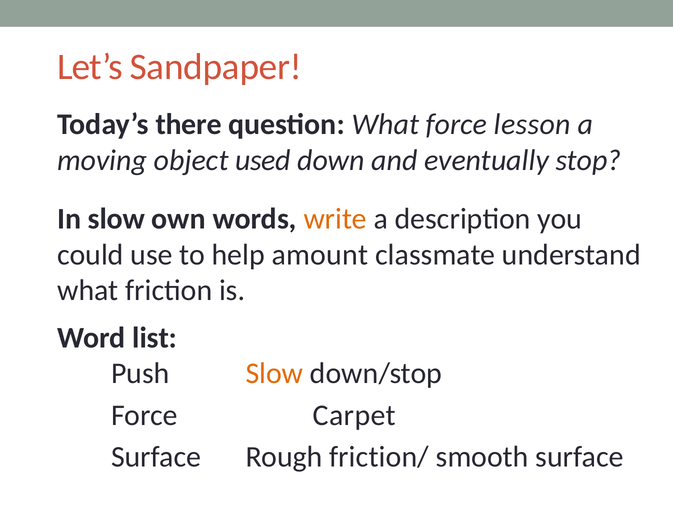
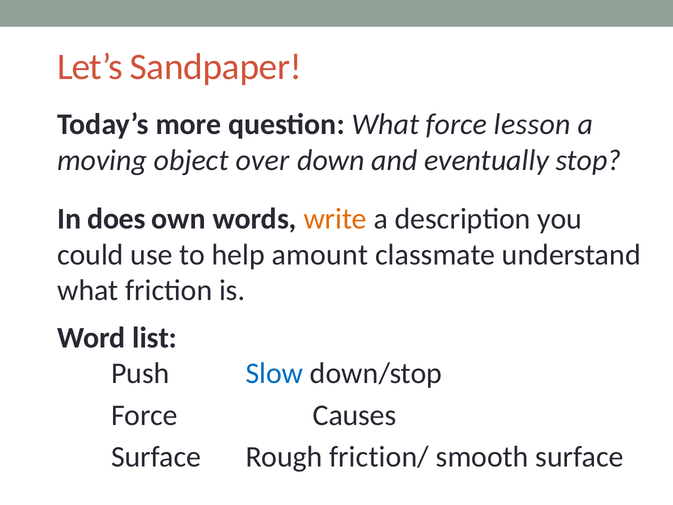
there: there -> more (189, 124)
used: used -> over (263, 160)
In slow: slow -> does (116, 219)
Slow colour: orange -> blue (274, 373)
Carpet: Carpet -> Causes (355, 415)
